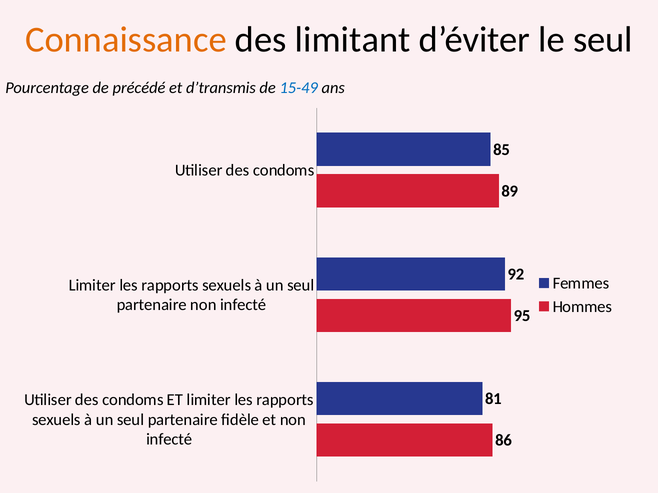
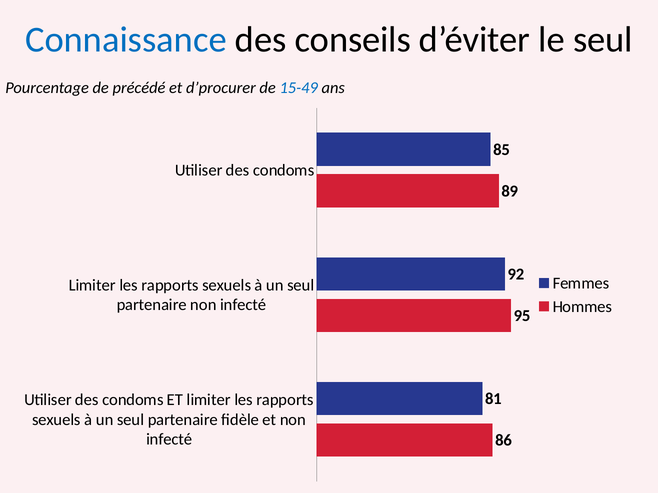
Connaissance colour: orange -> blue (126, 40)
limitant: limitant -> conseils (353, 40)
d’transmis: d’transmis -> d’procurer (221, 88)
